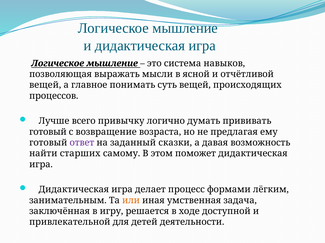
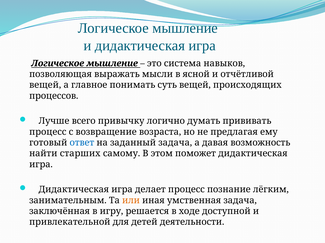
готовый: готовый -> процесс (48, 132)
ответ colour: purple -> blue (82, 143)
заданный сказки: сказки -> задача (175, 143)
формами: формами -> познание (229, 190)
